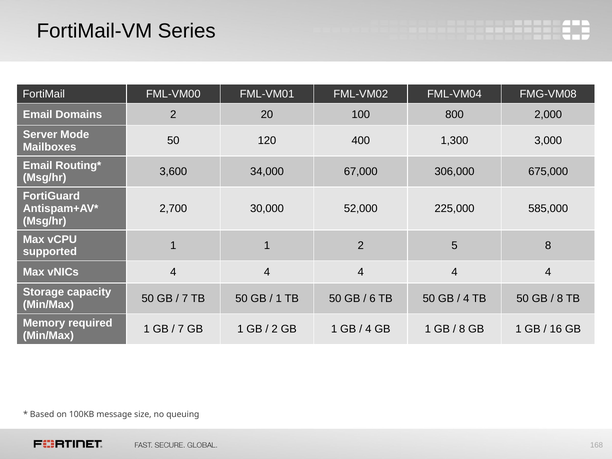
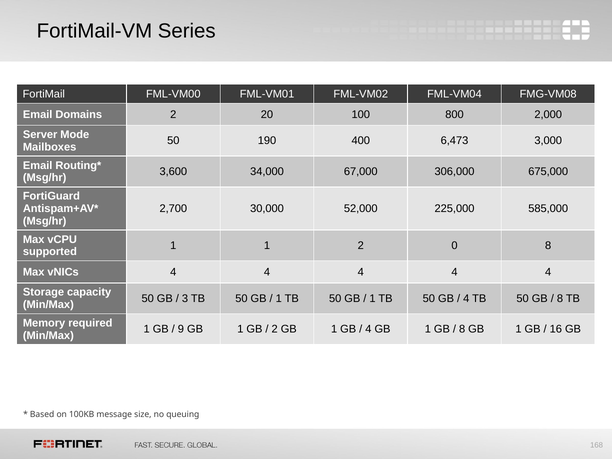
120: 120 -> 190 (267, 141)
1,300: 1,300 -> 6,473 (454, 141)
5: 5 -> 0 (454, 246)
7: 7 -> 3 (185, 298)
6: 6 -> 1 (373, 298)
7: 7 -> 9 (181, 329)
